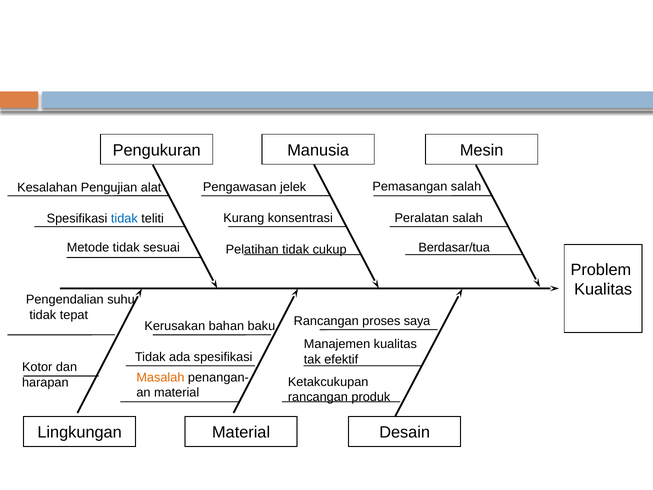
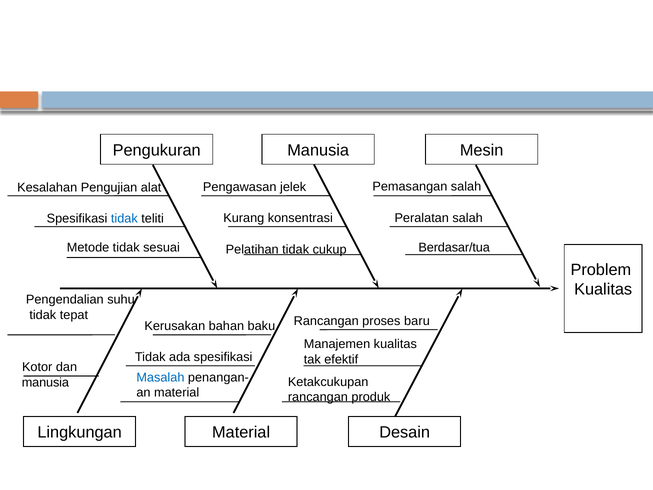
saya: saya -> baru (417, 321)
Masalah colour: orange -> blue (160, 377)
harapan: harapan -> manusia (45, 382)
